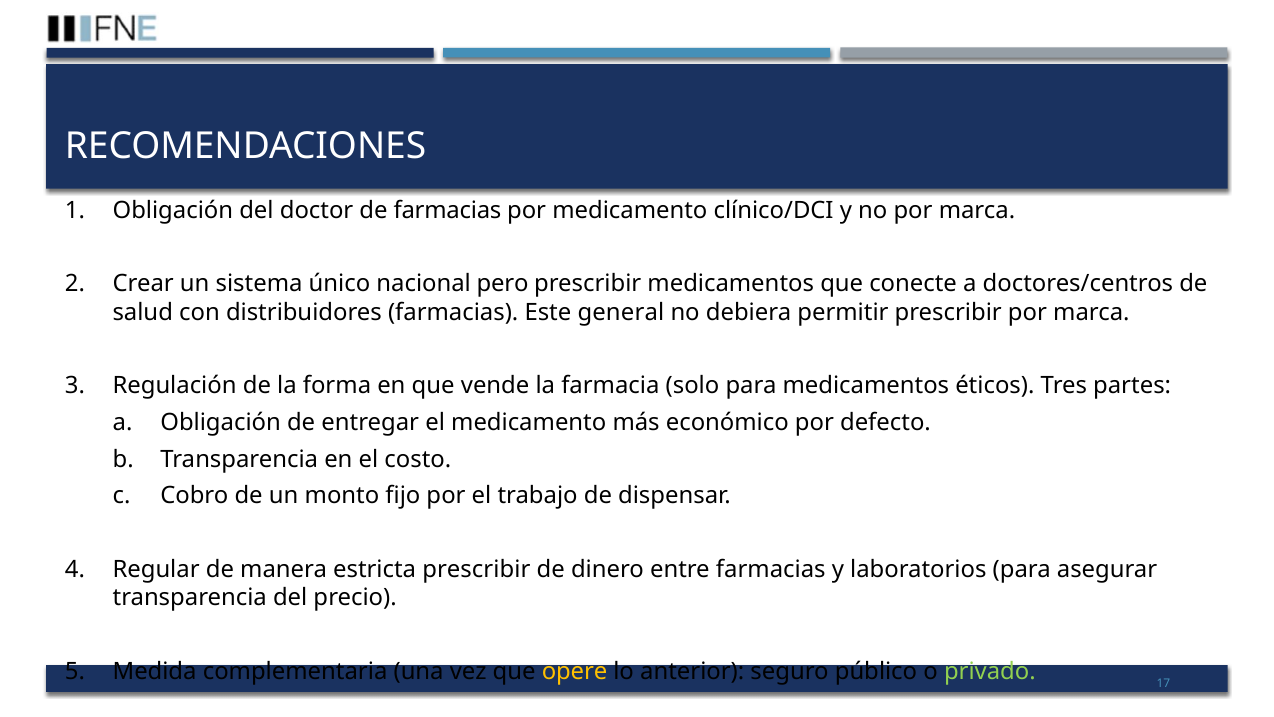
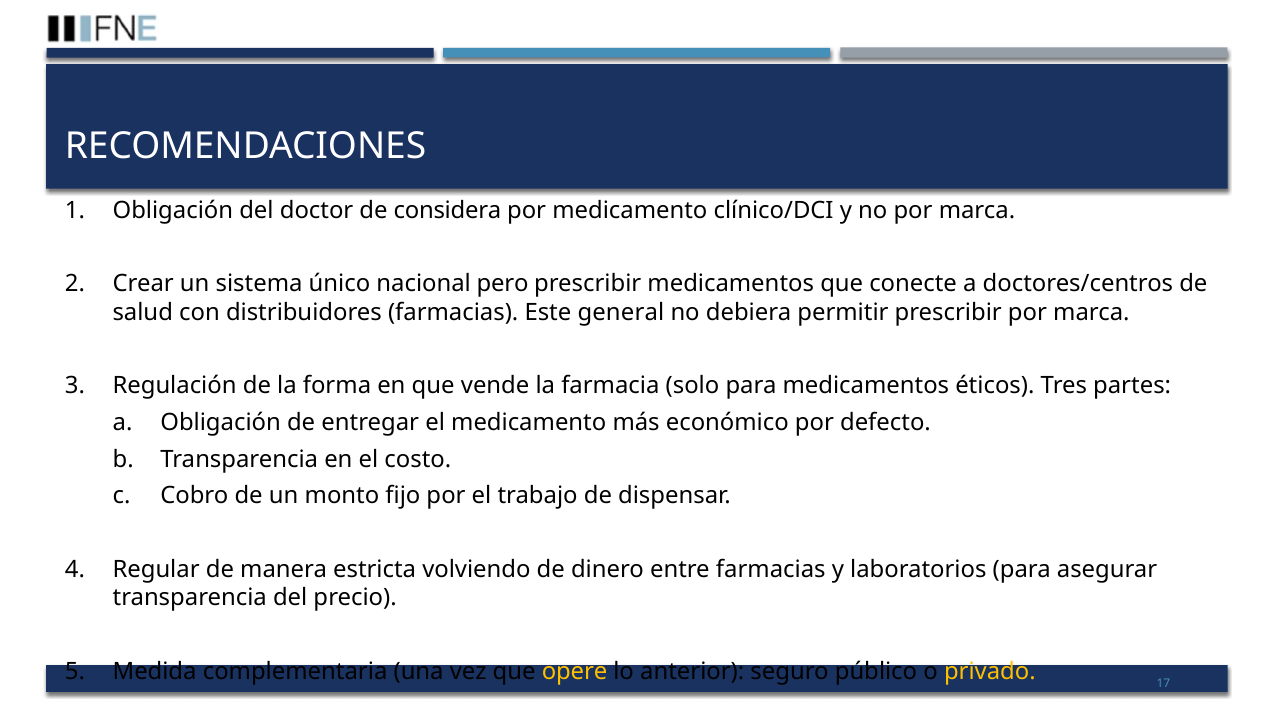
de farmacias: farmacias -> considera (447, 210)
estricta prescribir: prescribir -> volviendo (476, 569)
privado colour: light green -> yellow (990, 671)
